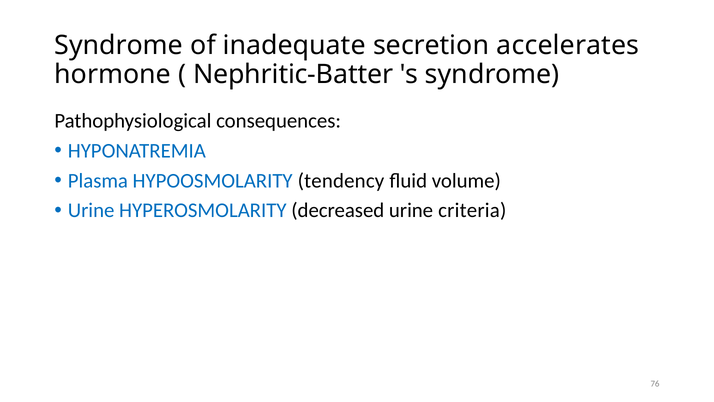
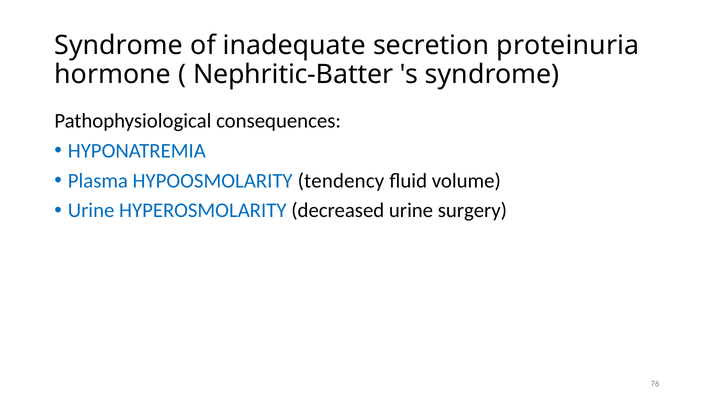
accelerates: accelerates -> proteinuria (568, 46)
criteria: criteria -> surgery (472, 210)
